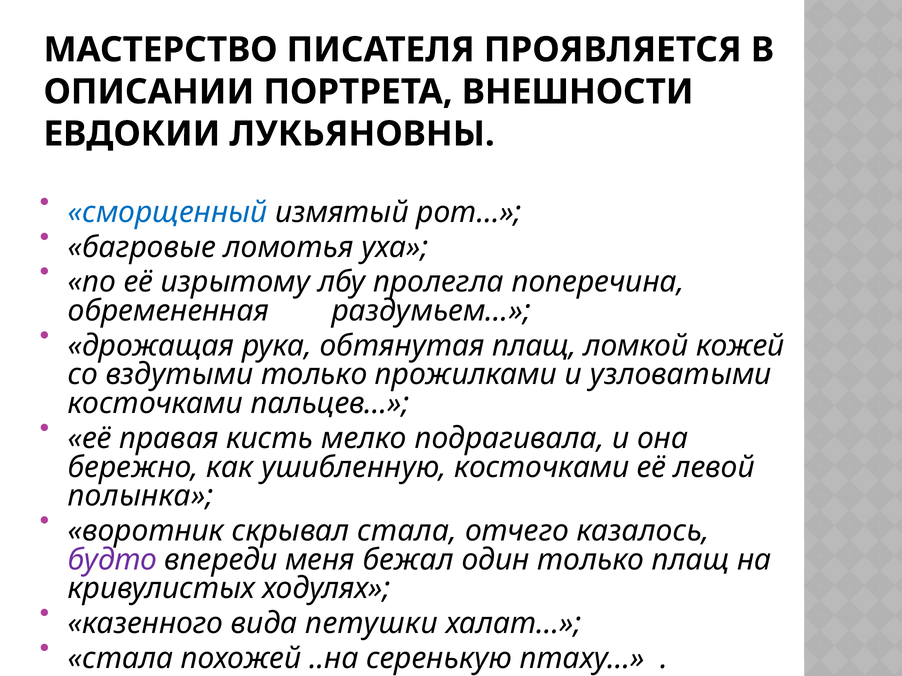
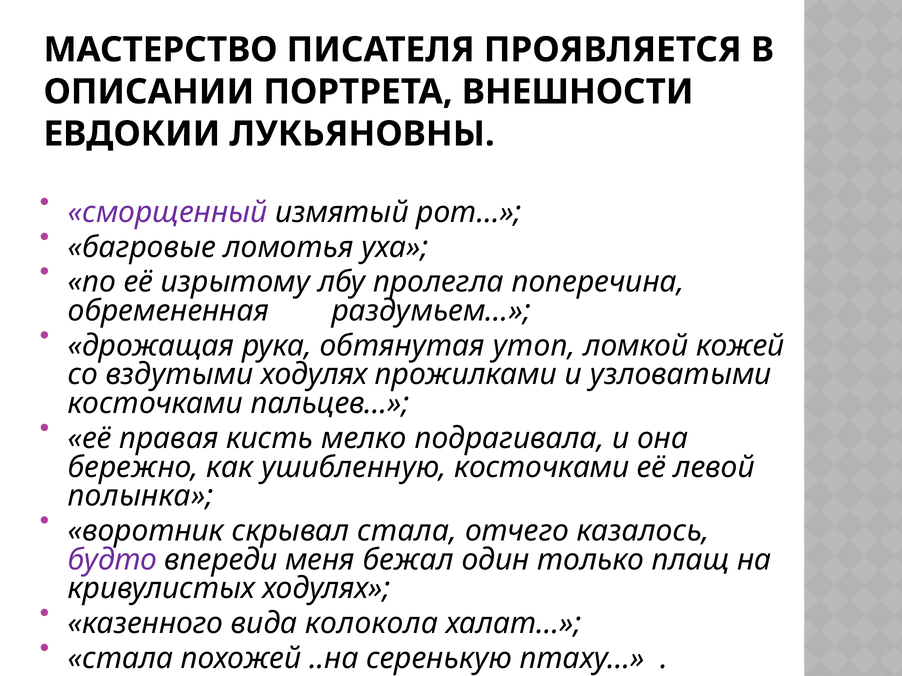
сморщенный colour: blue -> purple (168, 212)
обтянутая плащ: плащ -> утоп (534, 346)
вздутыми только: только -> ходулях (314, 375)
петушки: петушки -> колокола (372, 624)
